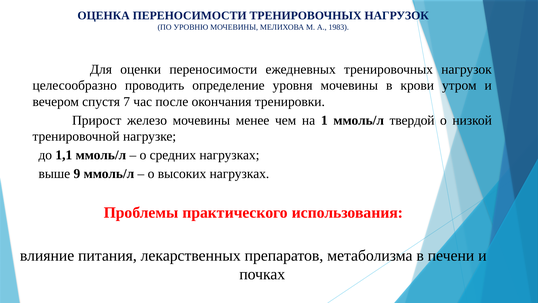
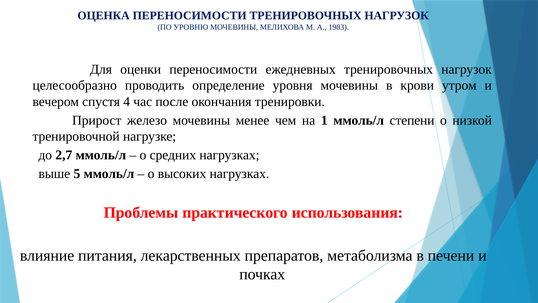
7: 7 -> 4 (127, 101)
твердой: твердой -> степени (412, 120)
1,1: 1,1 -> 2,7 (64, 155)
9: 9 -> 5 (77, 174)
